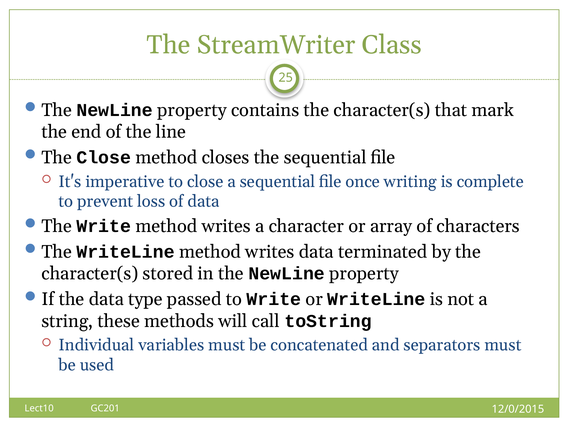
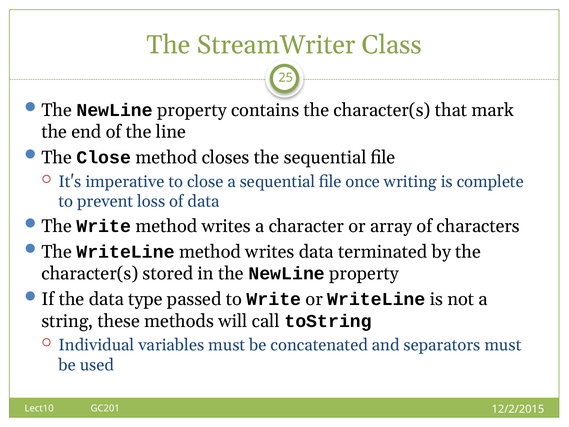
12/0/2015: 12/0/2015 -> 12/2/2015 (518, 409)
